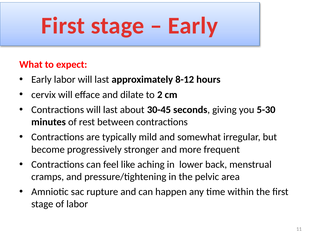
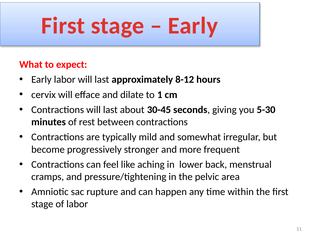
2: 2 -> 1 (160, 95)
